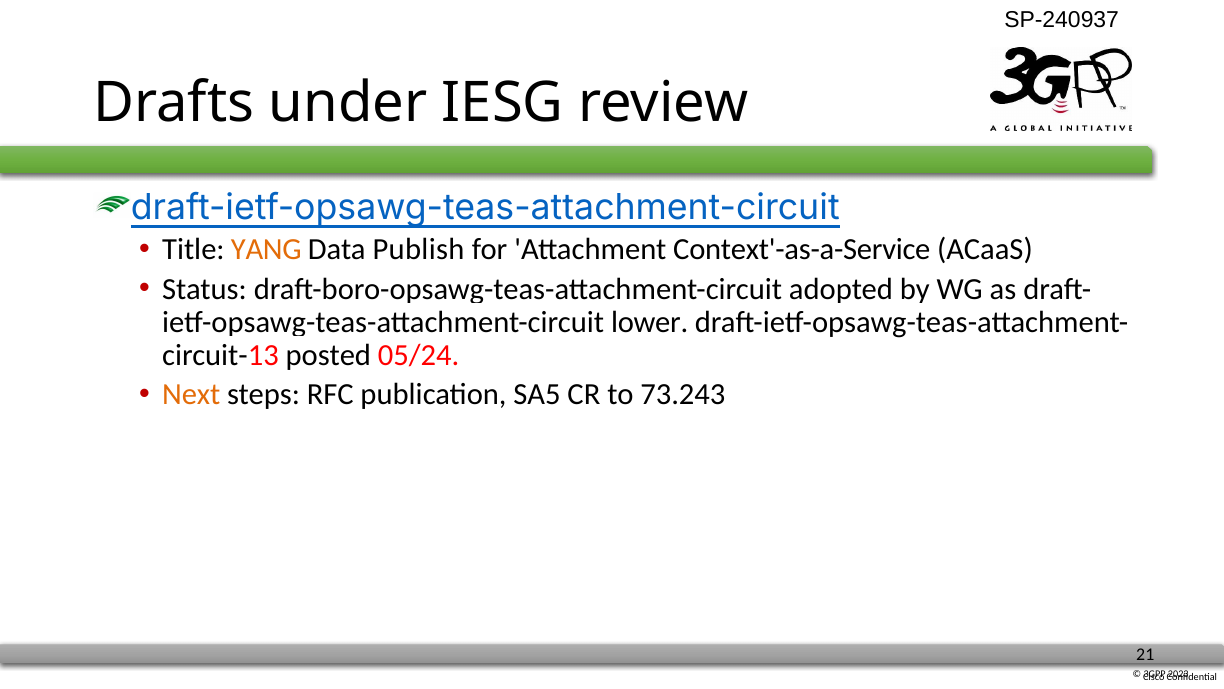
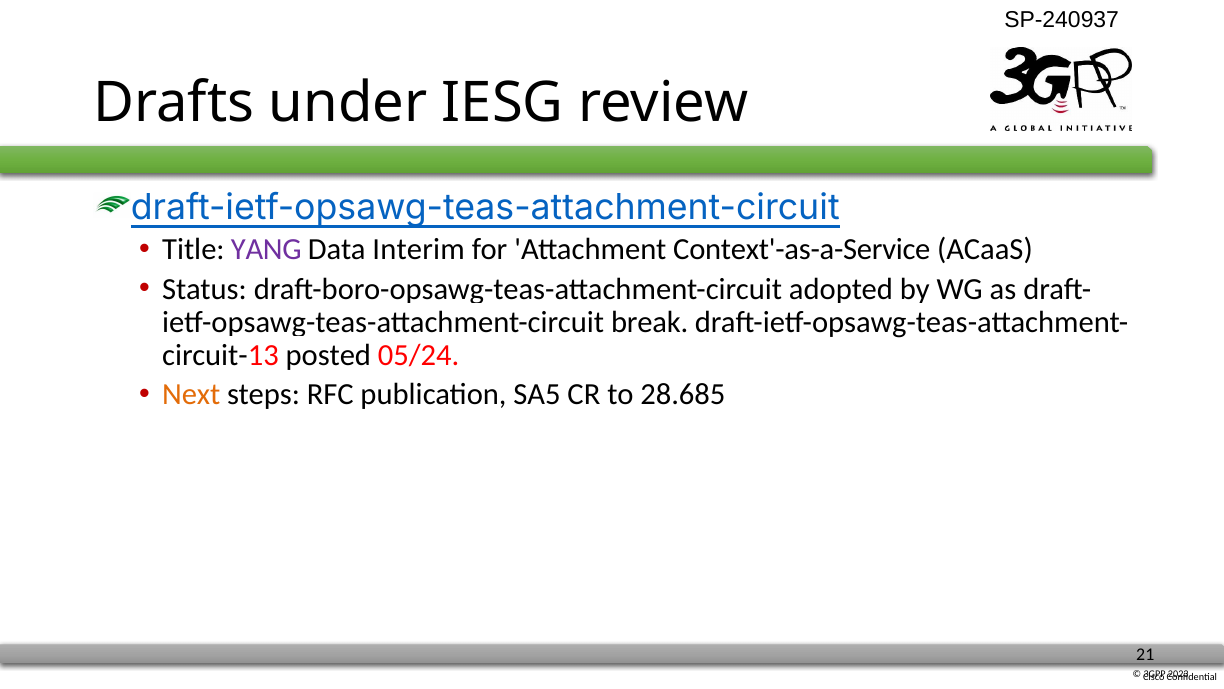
YANG colour: orange -> purple (266, 249)
Publish: Publish -> Interim (419, 249)
lower: lower -> break (650, 322)
73.243: 73.243 -> 28.685 (683, 394)
